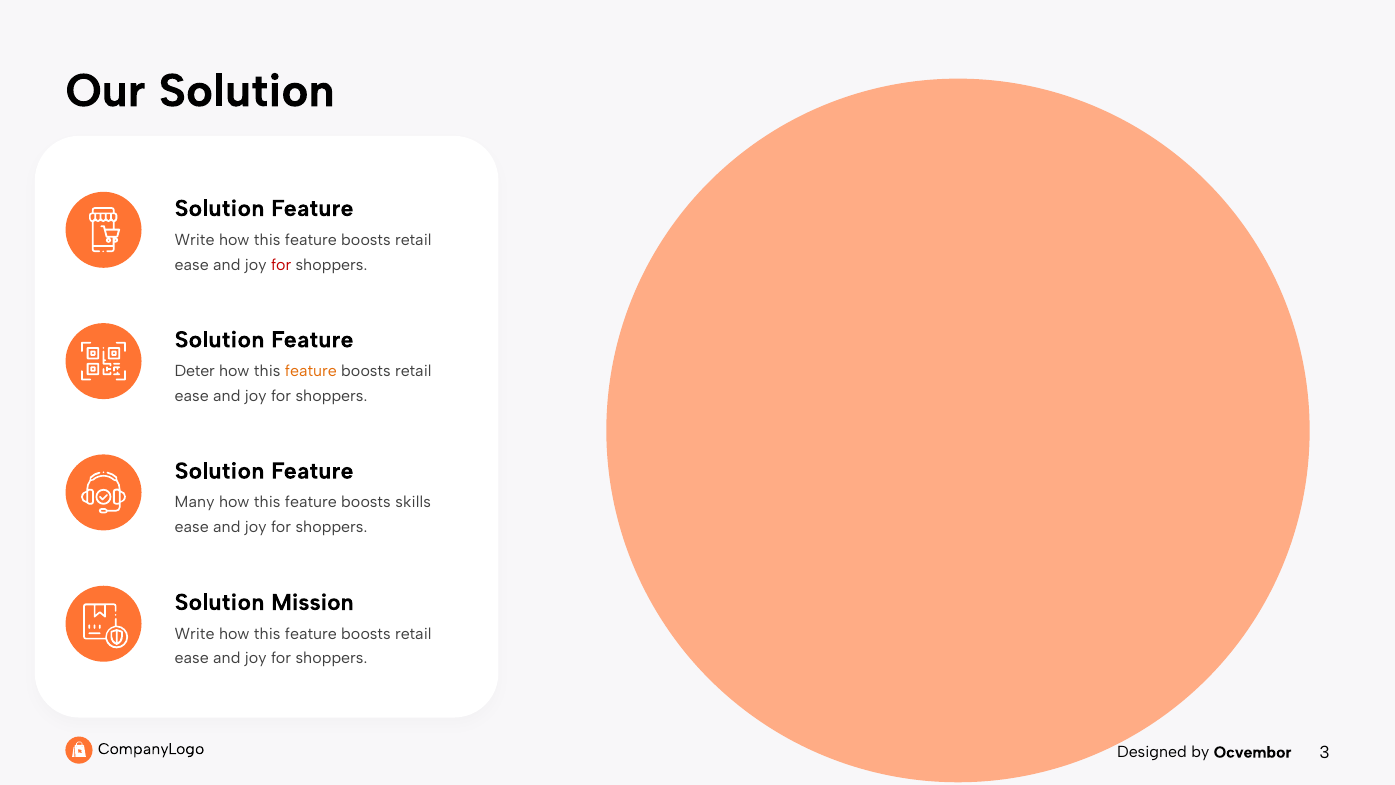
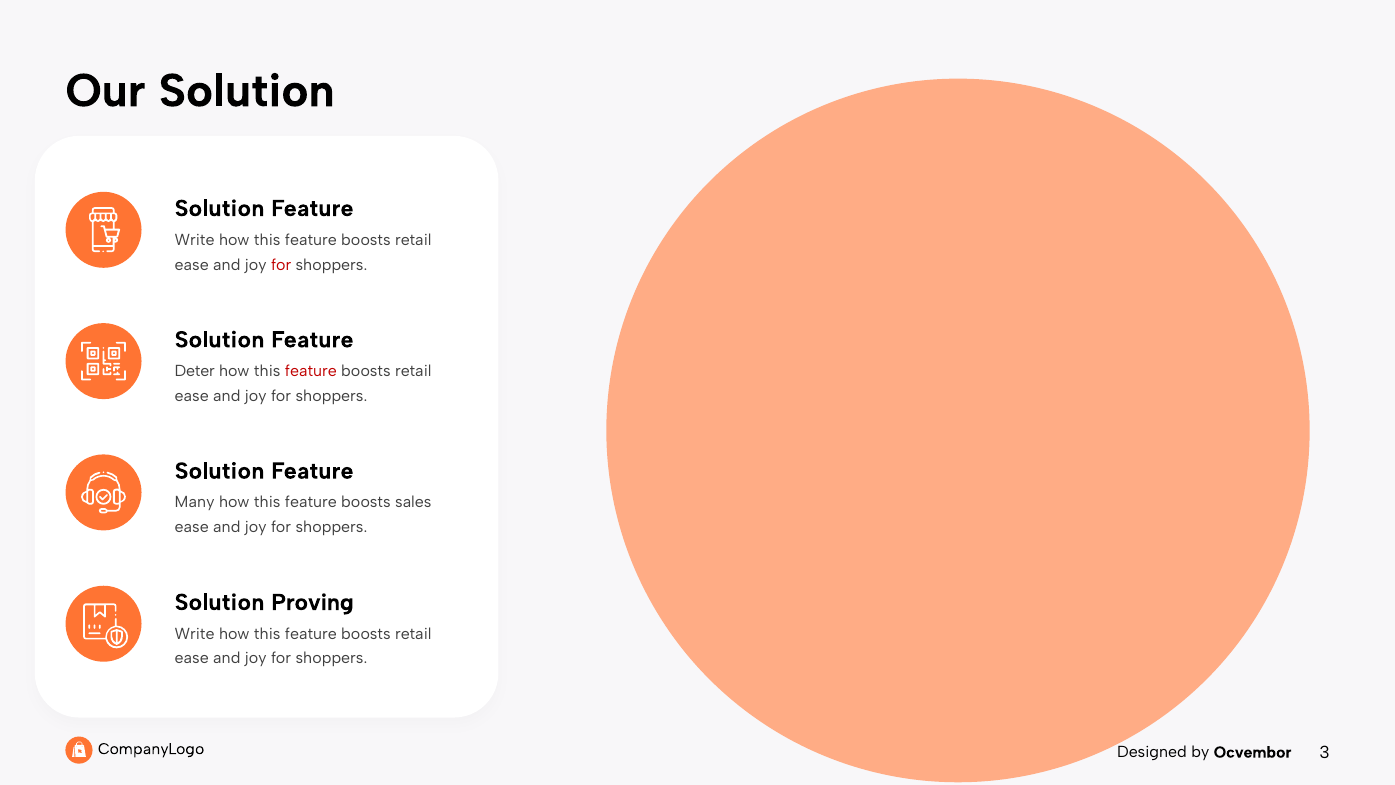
feature colour: orange -> red (311, 371)
skills: skills -> sales (413, 502)
Mission: Mission -> Proving (312, 602)
